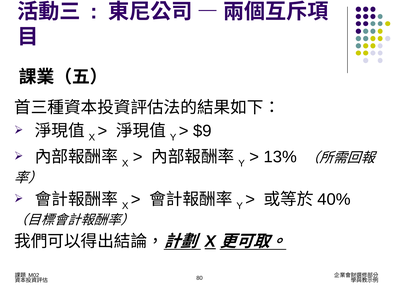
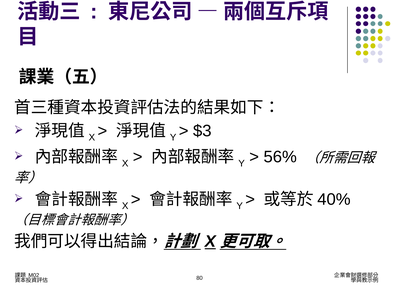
$9: $9 -> $3 (202, 131)
13%: 13% -> 56% (280, 157)
